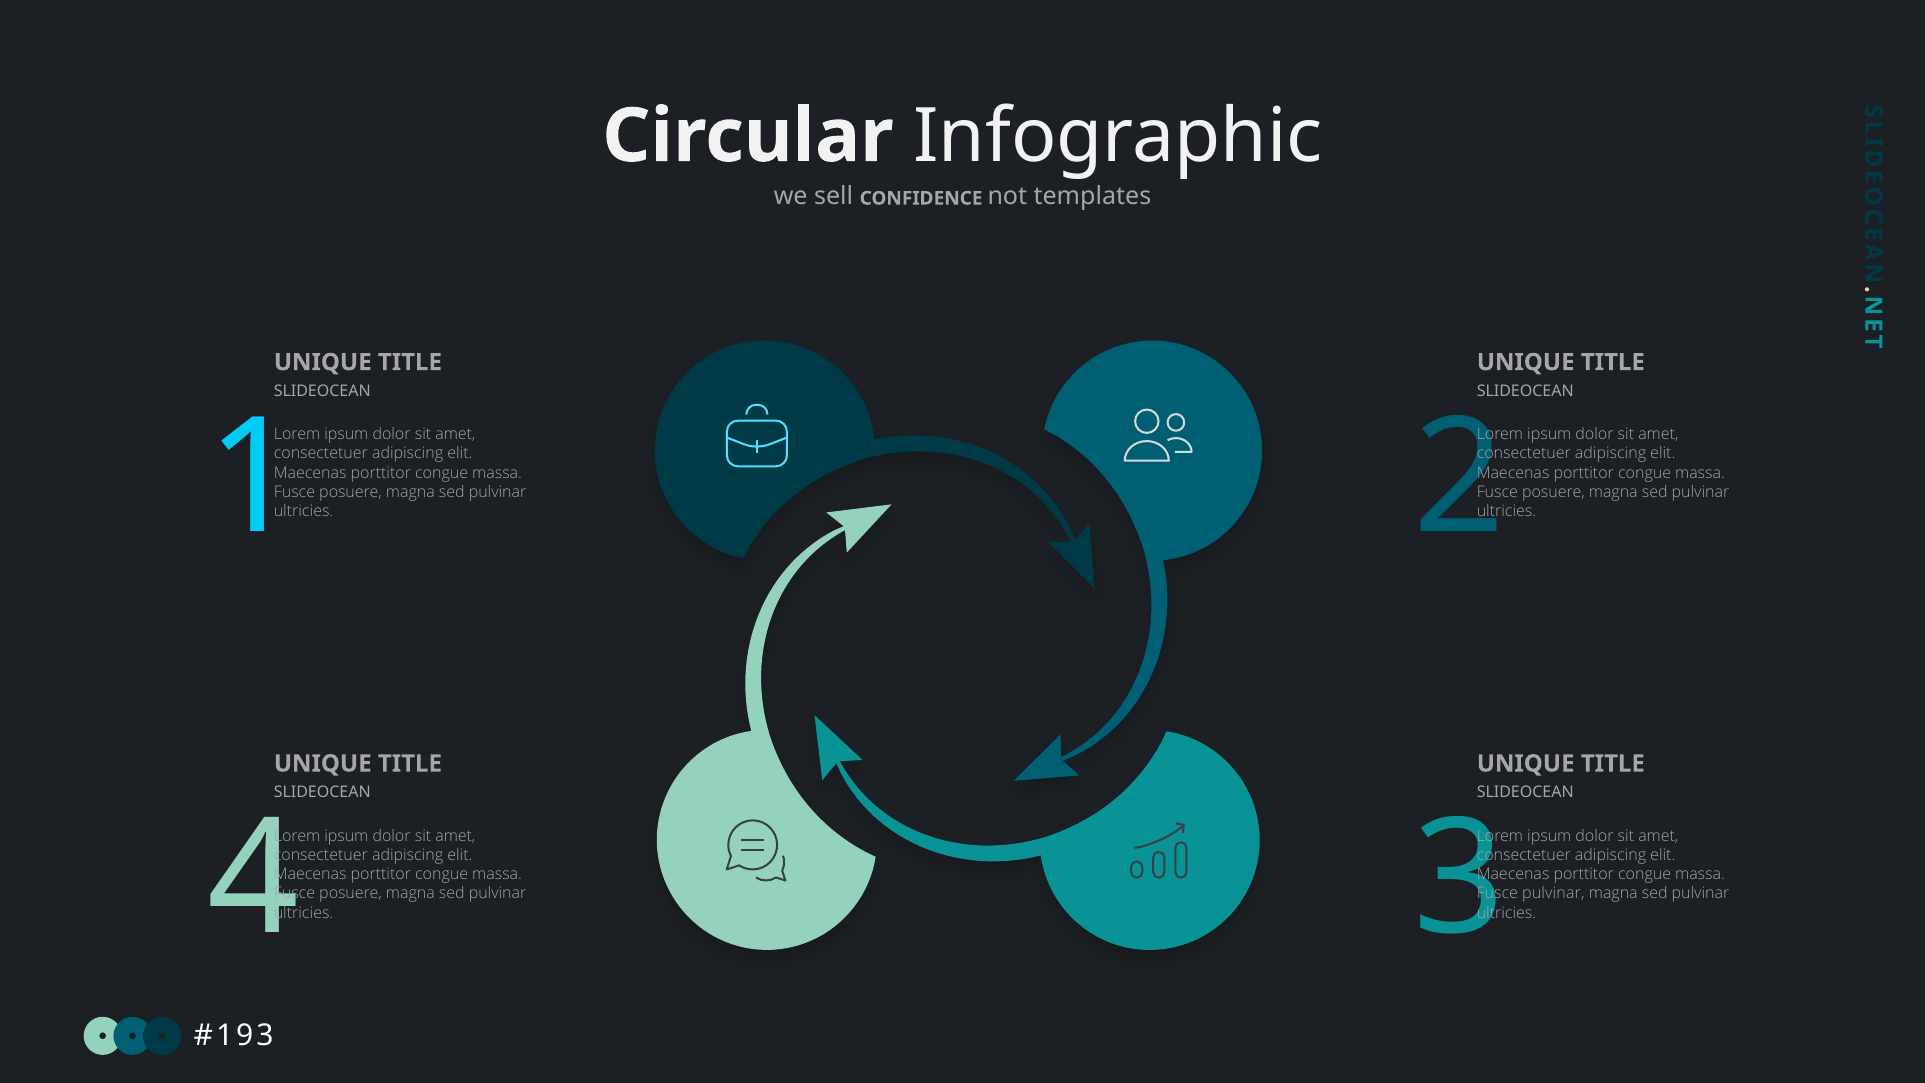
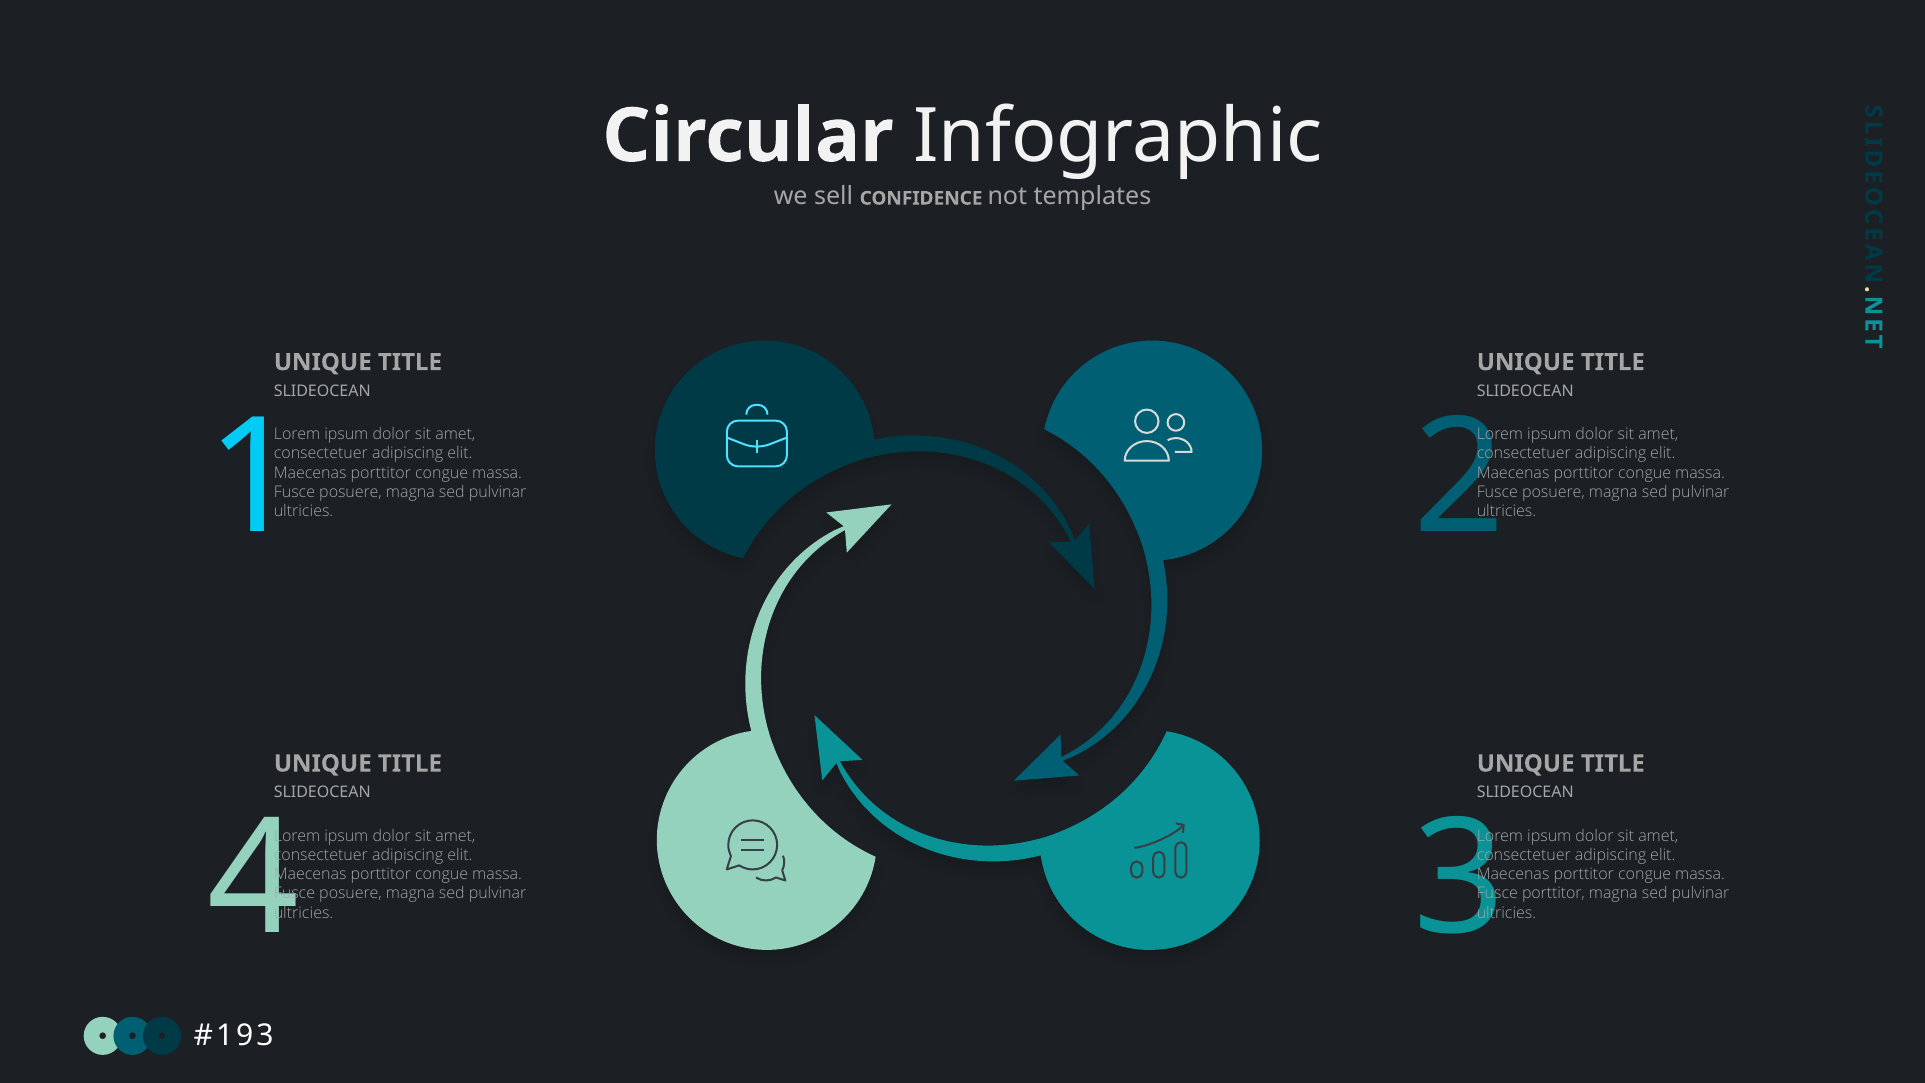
pulvinar: pulvinar -> porttitor (1553, 893)
